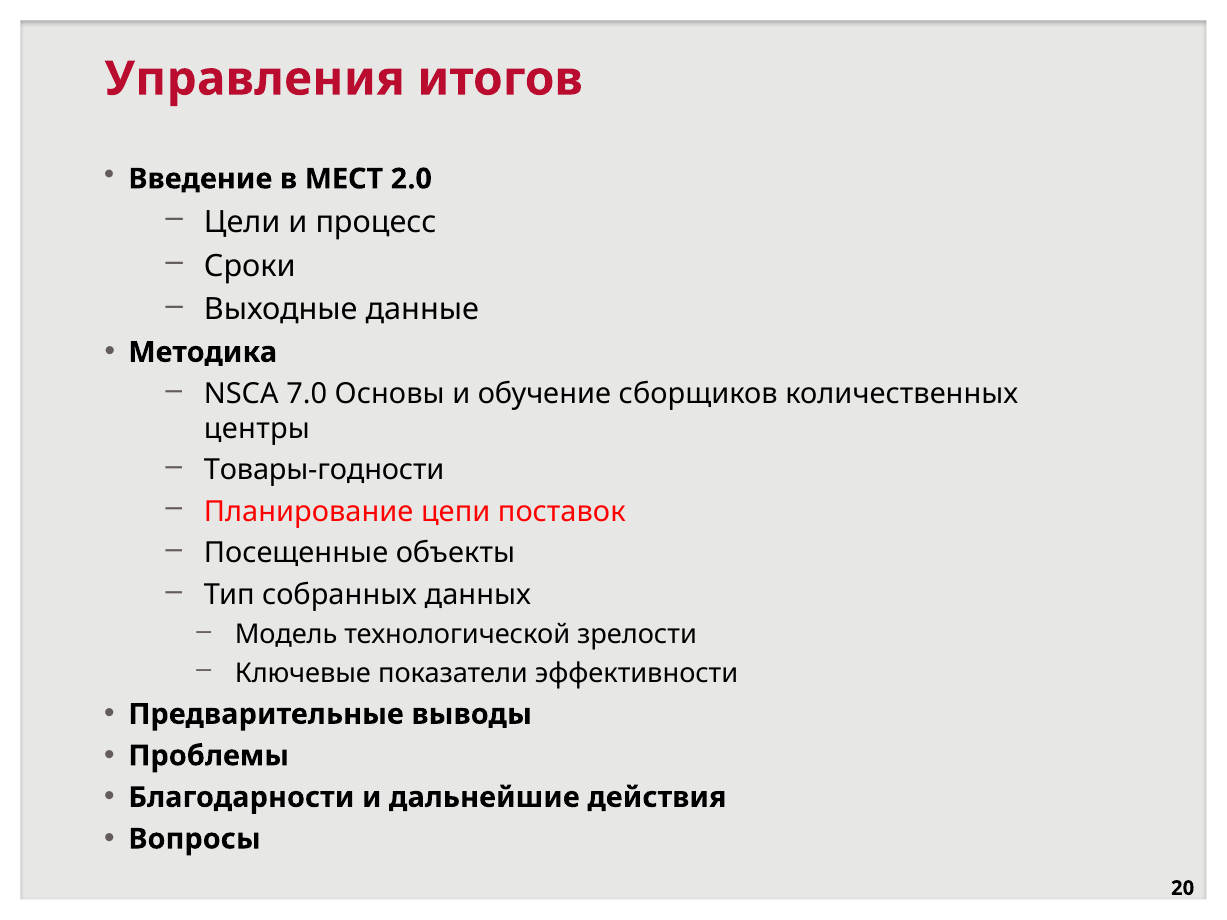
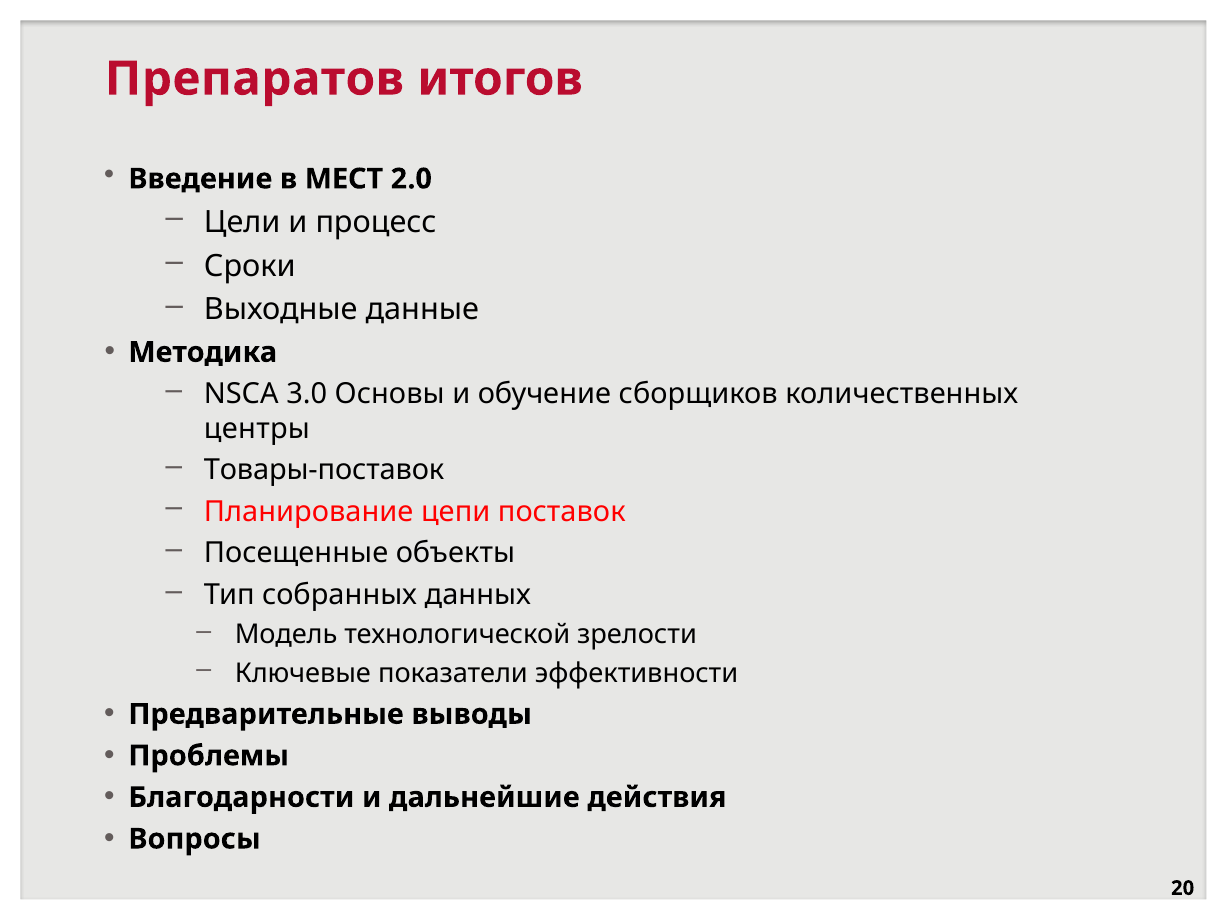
Управления: Управления -> Препаратов (254, 79)
7.0: 7.0 -> 3.0 (307, 394)
Товары-годности: Товары-годности -> Товары-поставок (324, 470)
